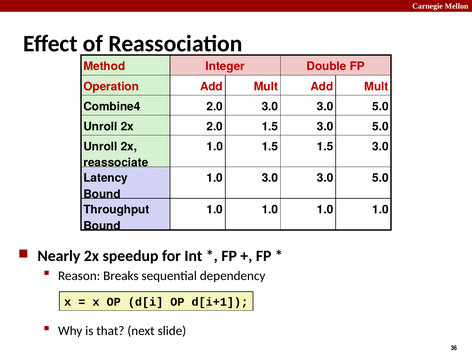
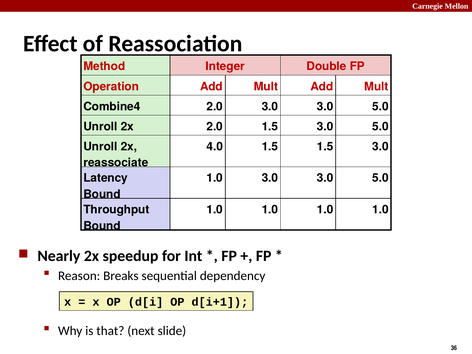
1.0: 1.0 -> 4.0 (215, 146)
